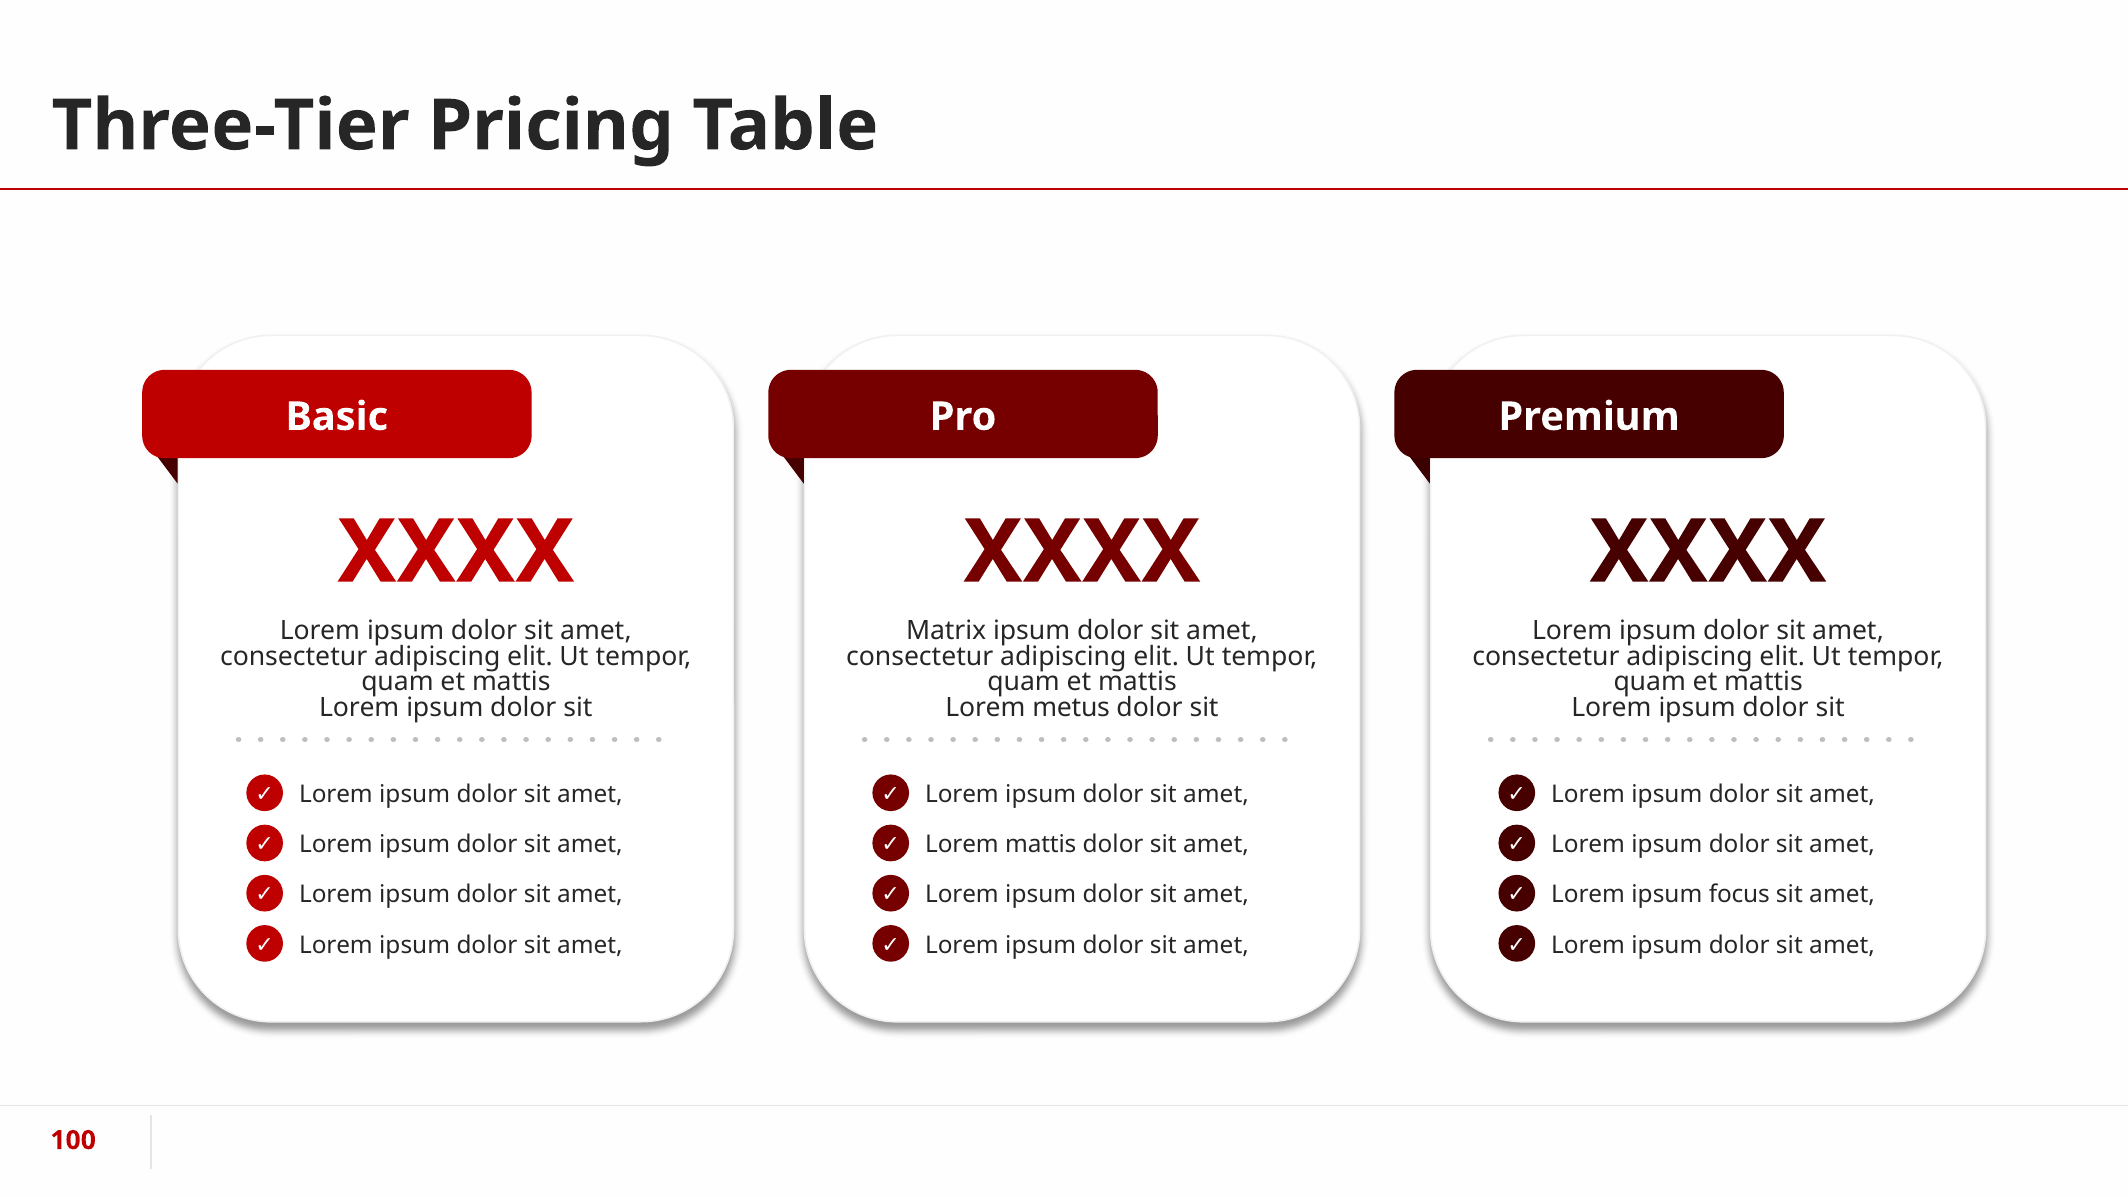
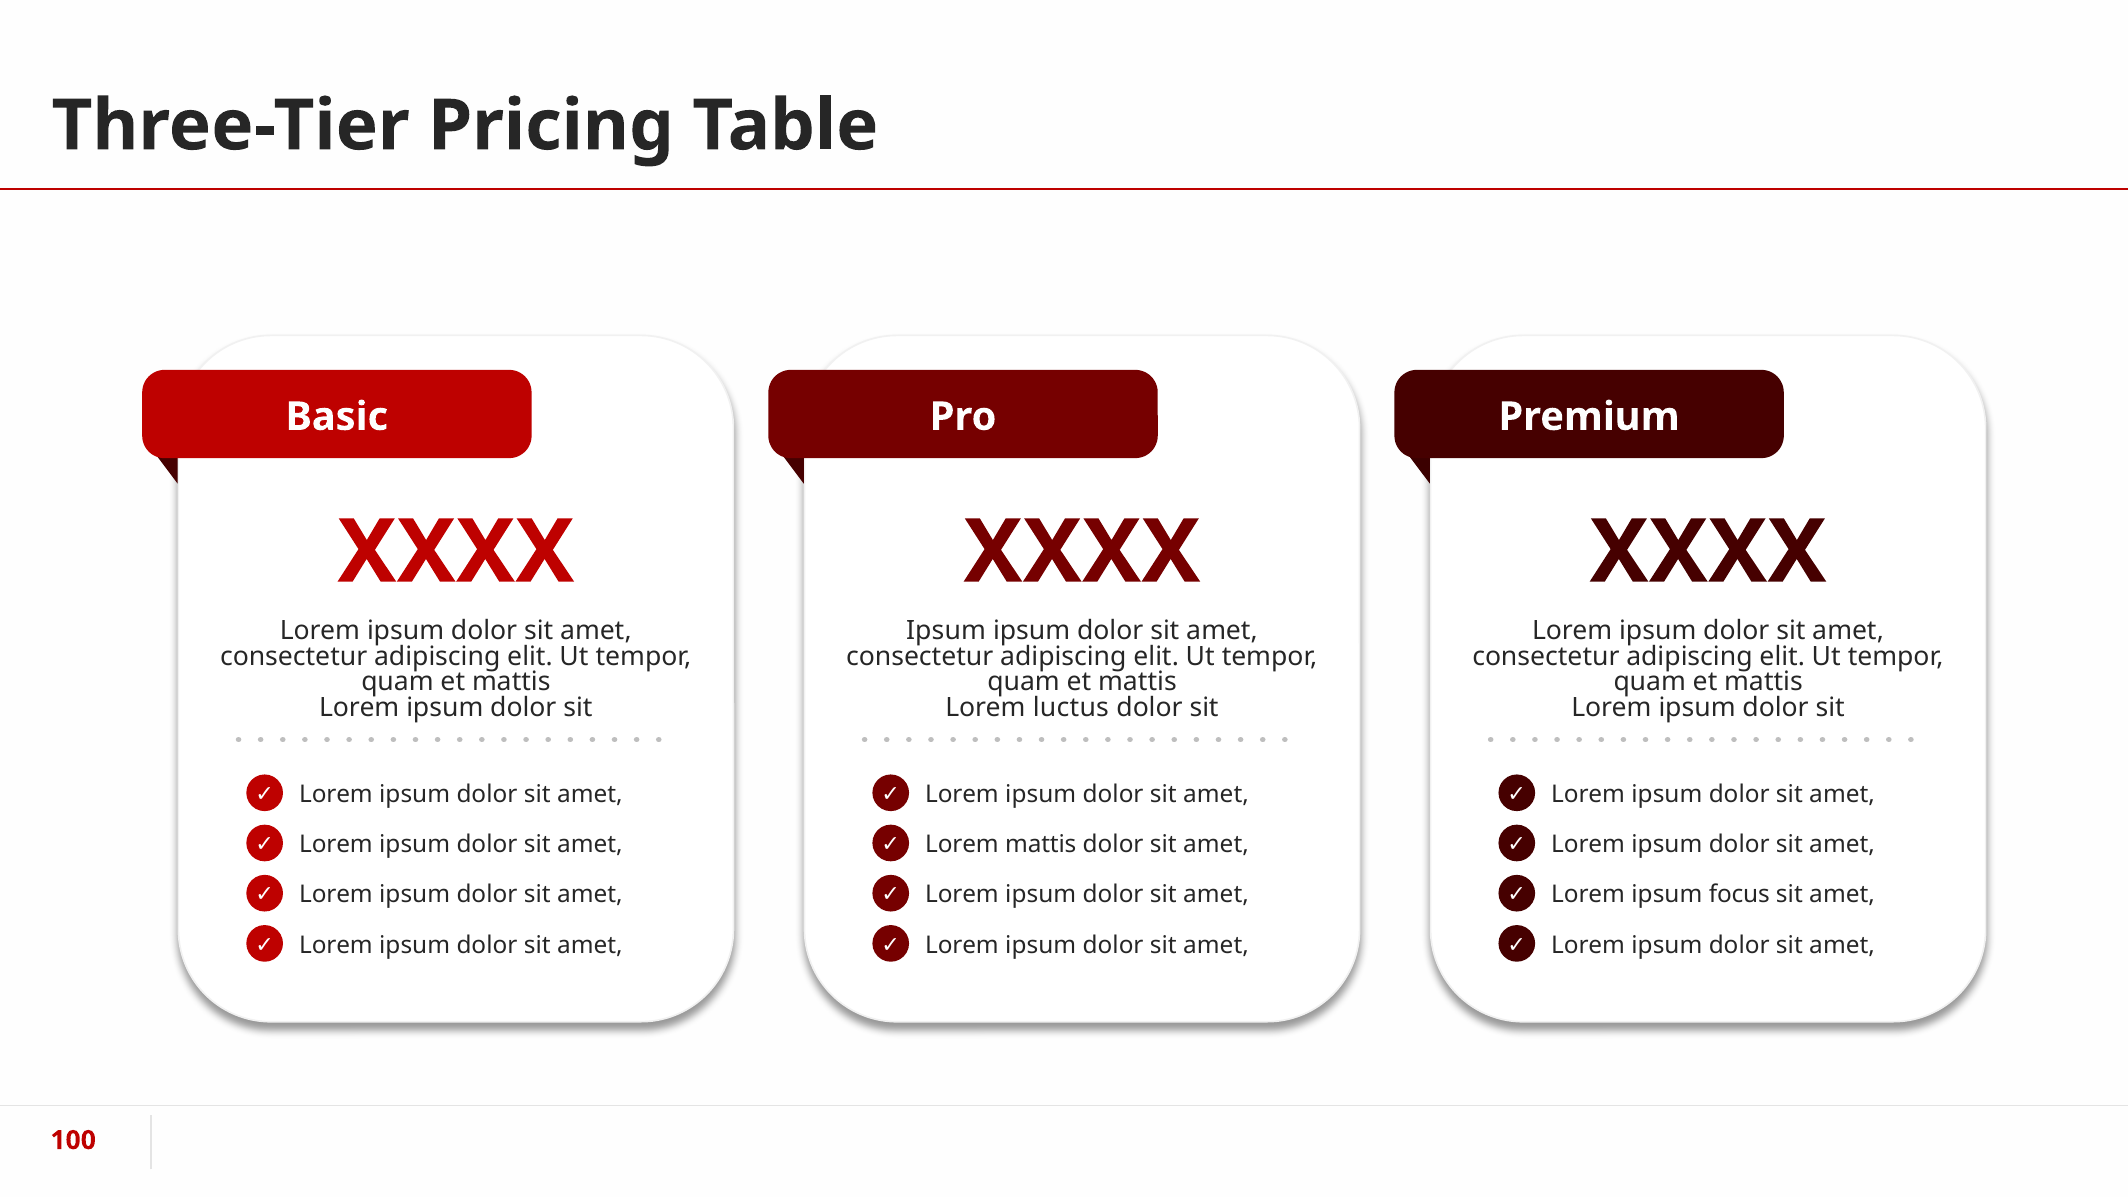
Matrix: Matrix -> Ipsum (946, 631)
metus: metus -> luctus (1071, 708)
